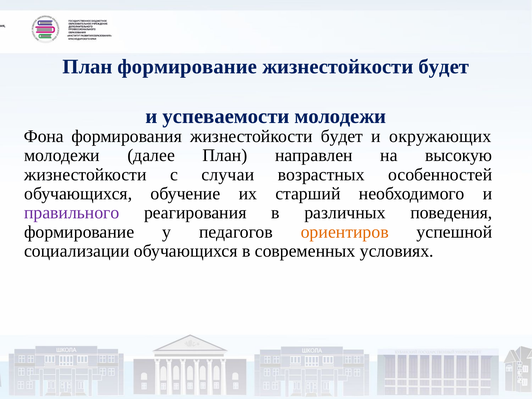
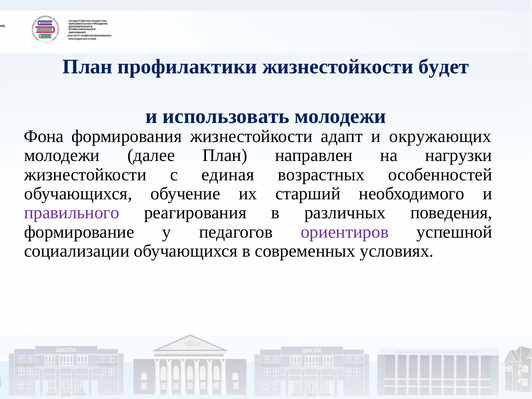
План формирование: формирование -> профилактики (187, 67)
успеваемости: успеваемости -> использовать (226, 116)
формирования жизнестойкости будет: будет -> адапт (342, 136)
высокую: высокую -> нагрузки (459, 155)
случаи: случаи -> единая (228, 175)
ориентиров colour: orange -> purple (345, 232)
